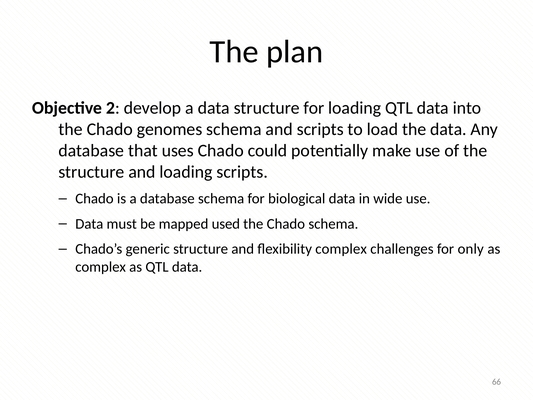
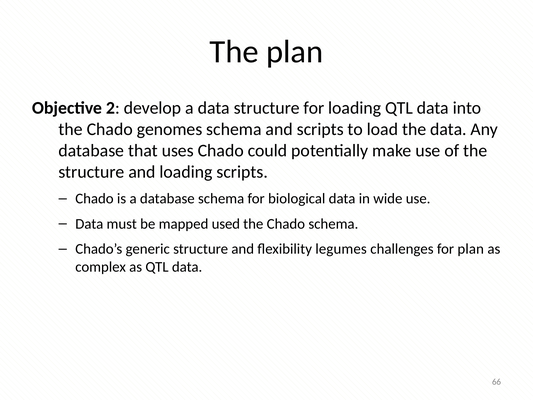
flexibility complex: complex -> legumes (341, 249)
for only: only -> plan (471, 249)
